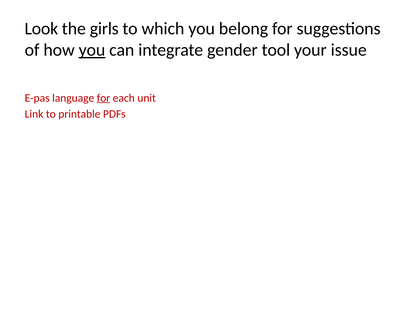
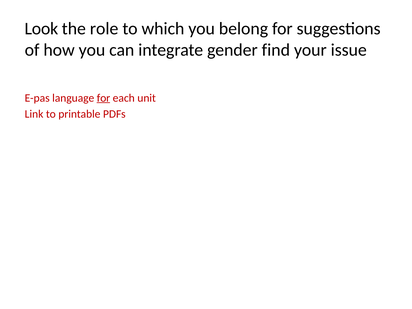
girls: girls -> role (104, 29)
you underline: present -> none (92, 50)
tool: tool -> find (276, 50)
